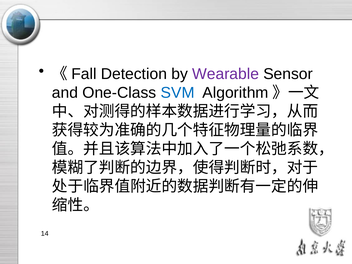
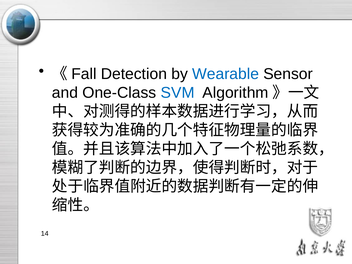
Wearable colour: purple -> blue (226, 74)
